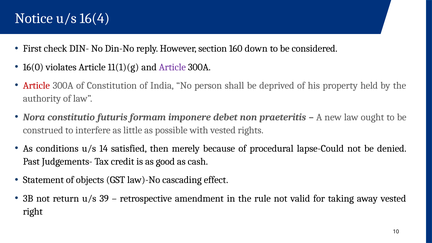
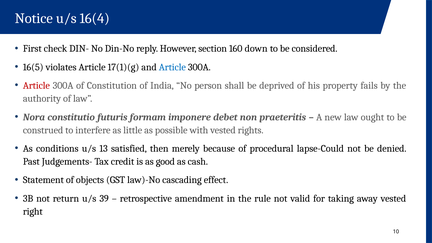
16(0: 16(0 -> 16(5 (33, 67)
11(1)(g: 11(1)(g -> 17(1)(g (123, 67)
Article colour: purple -> blue (172, 67)
held: held -> fails (369, 86)
14: 14 -> 13 (104, 149)
